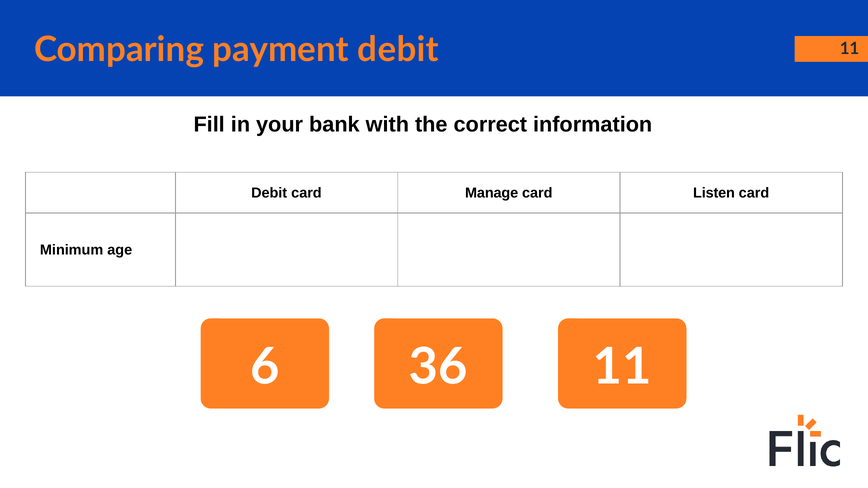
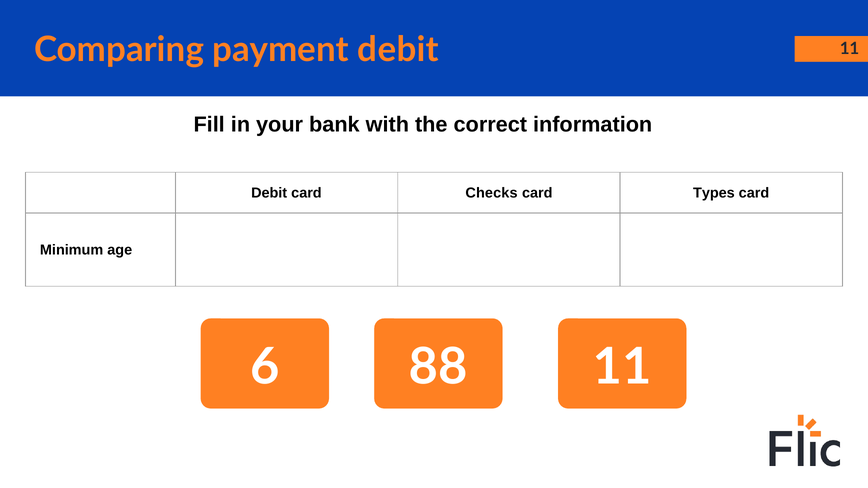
Manage: Manage -> Checks (491, 193)
Listen: Listen -> Types (714, 193)
36: 36 -> 88 (438, 367)
